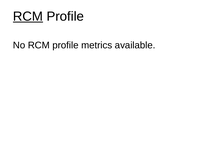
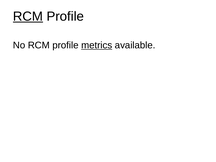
metrics underline: none -> present (97, 45)
